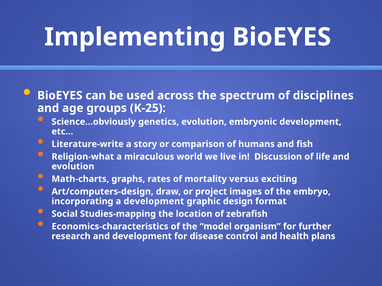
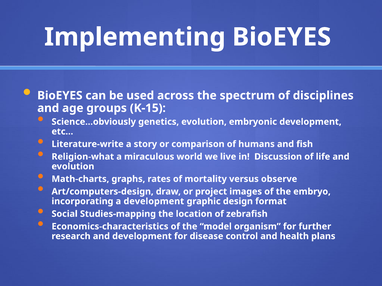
K-25: K-25 -> K-15 (148, 108)
exciting: exciting -> observe (279, 179)
